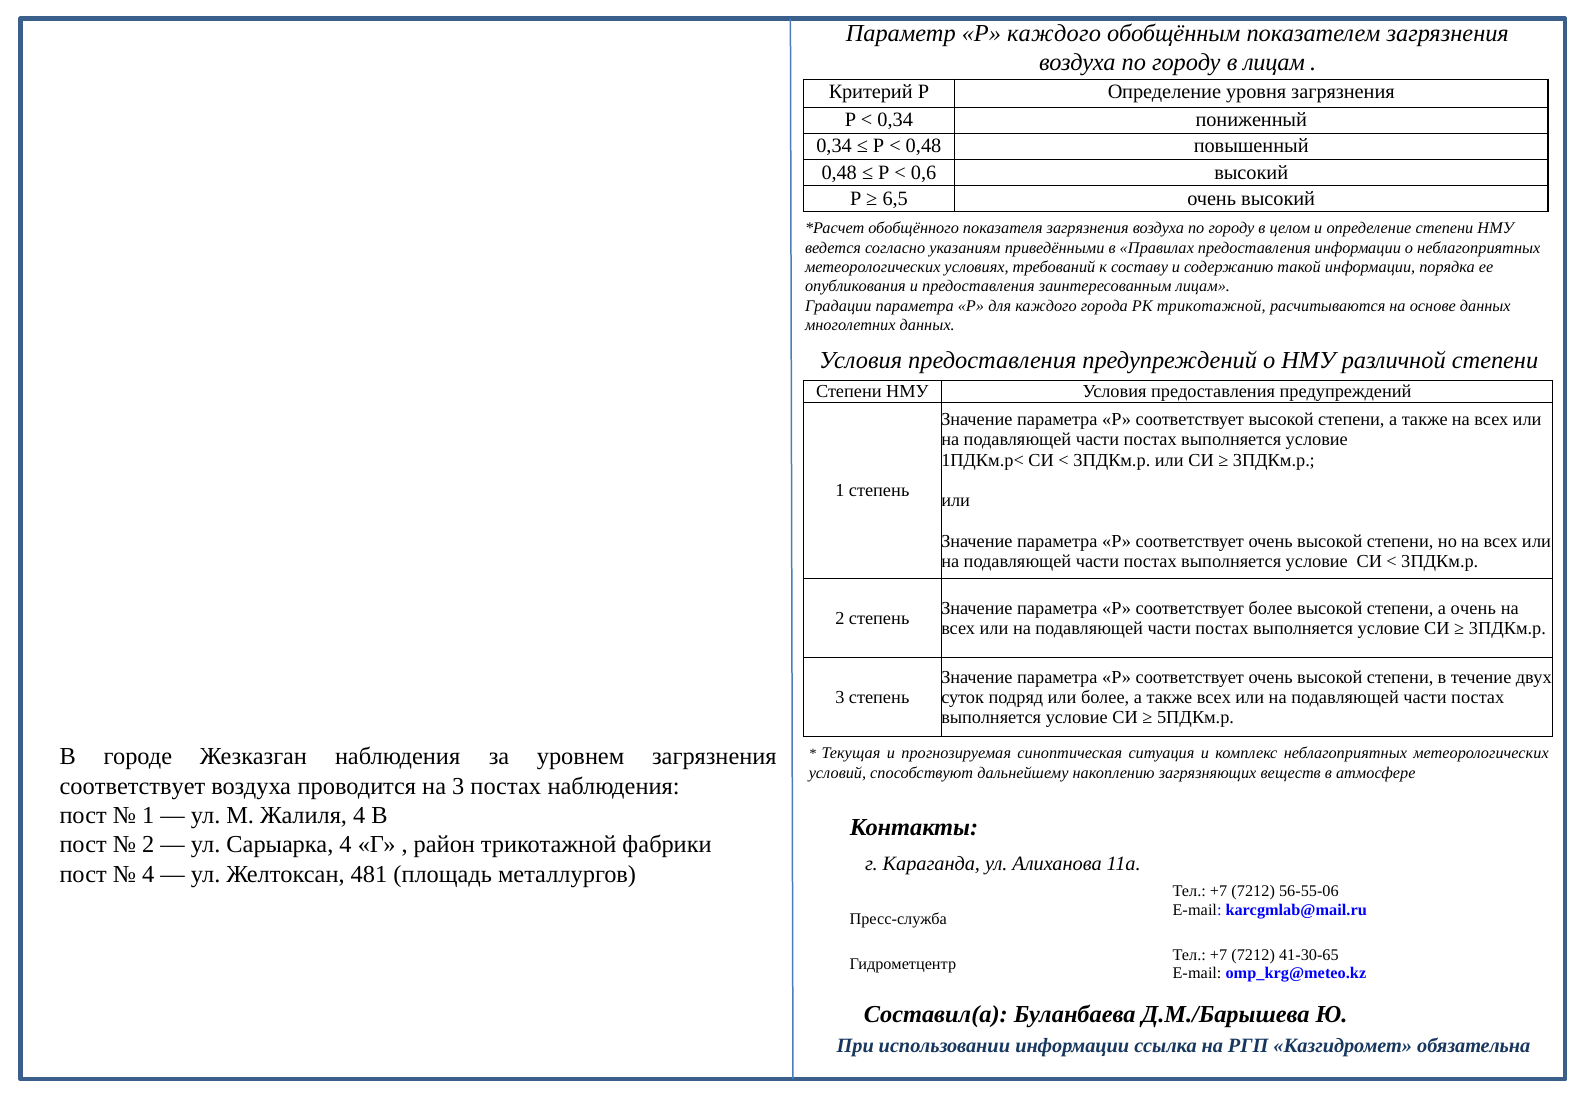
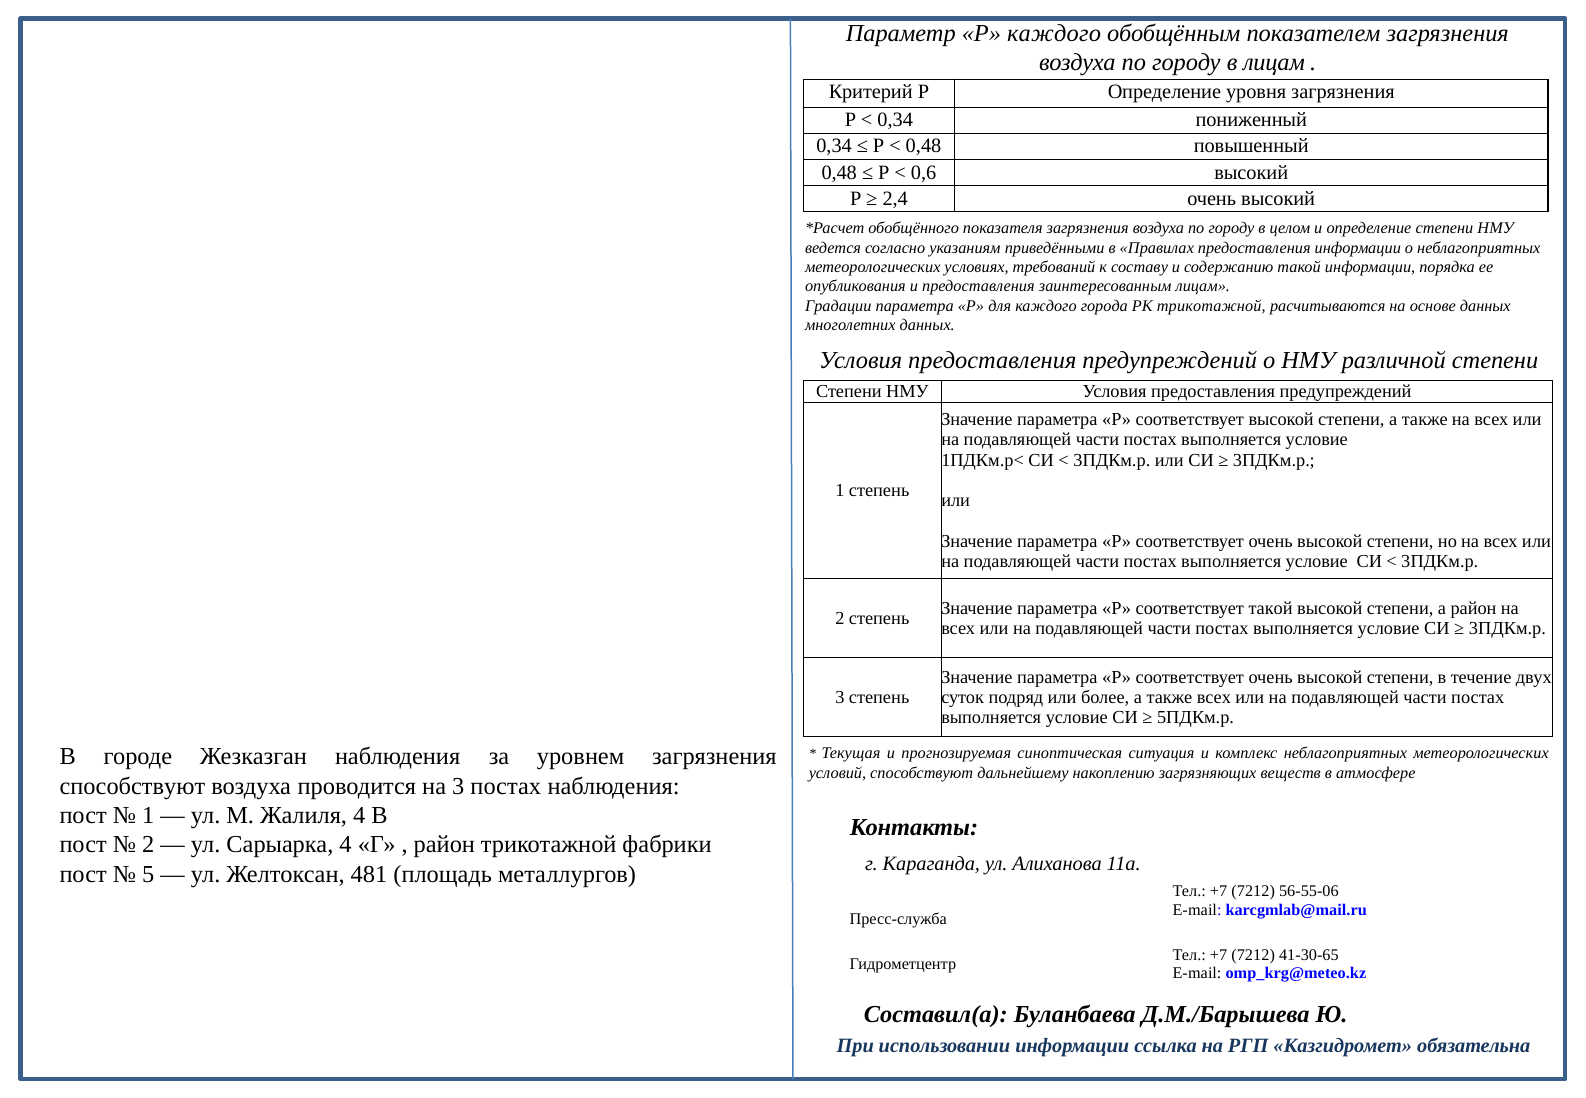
6,5: 6,5 -> 2,4 (895, 198)
соответствует более: более -> такой (1271, 608)
а очень: очень -> район (1474, 608)
соответствует: соответствует -> способствуют (132, 786)
4: 4 -> 5 (148, 874)
